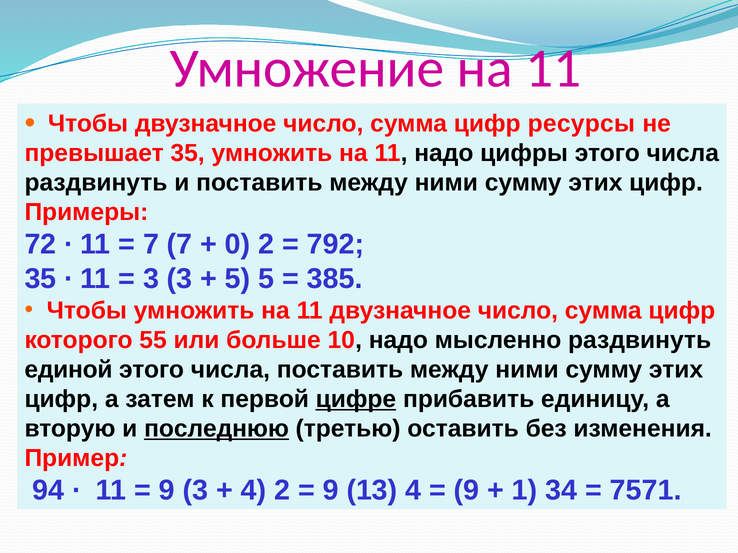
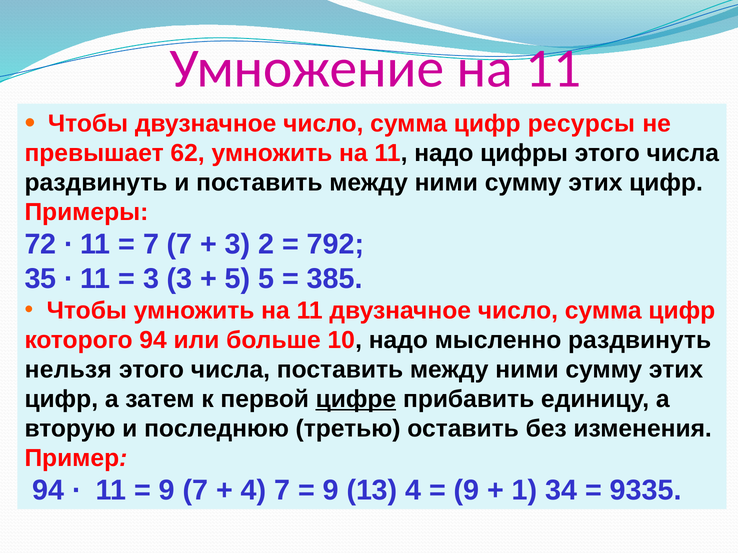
превышает 35: 35 -> 62 (188, 153)
0: 0 -> 3 (238, 245)
которого 55: 55 -> 94 (153, 340)
единой: единой -> нельзя (68, 370)
последнюю underline: present -> none (217, 429)
9 3: 3 -> 7 (195, 491)
4 2: 2 -> 7 (282, 491)
7571: 7571 -> 9335 (646, 491)
